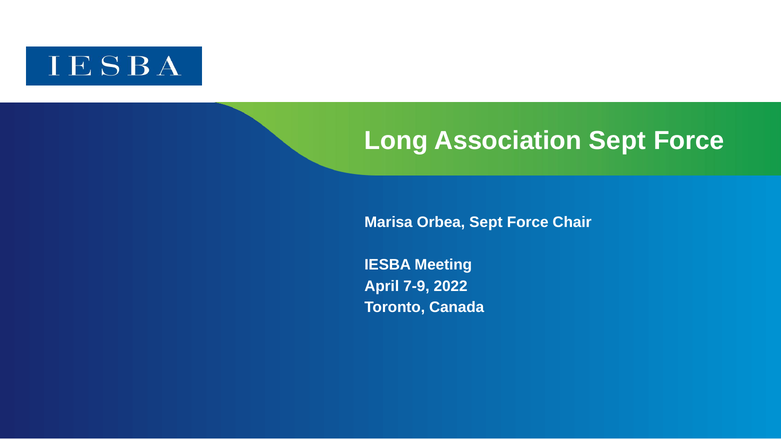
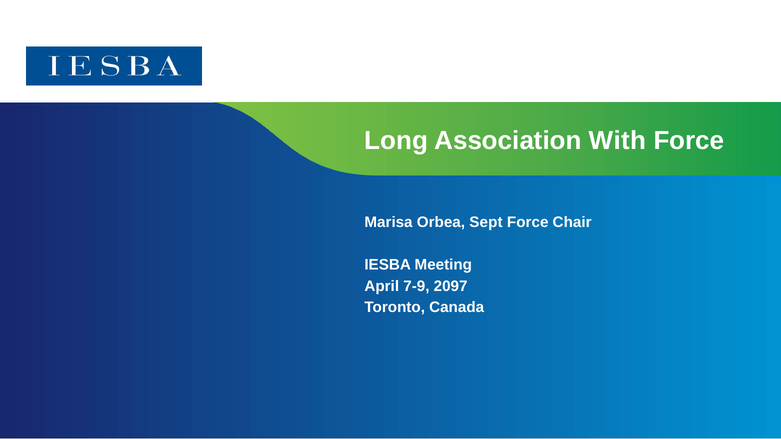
Association Sept: Sept -> With (617, 141)
2022: 2022 -> 2097 (451, 286)
